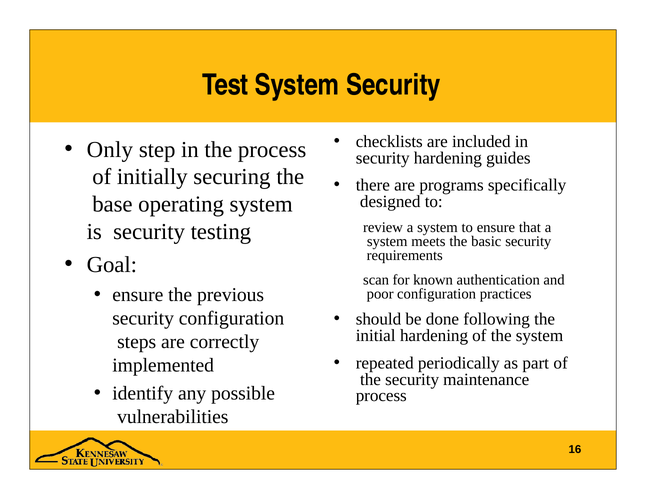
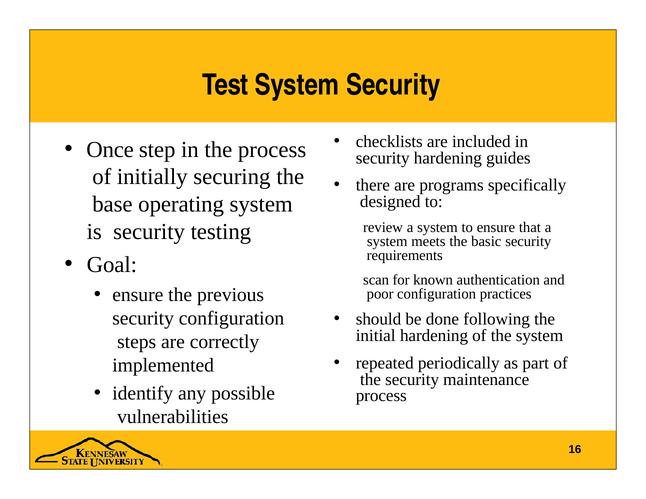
Only: Only -> Once (110, 150)
